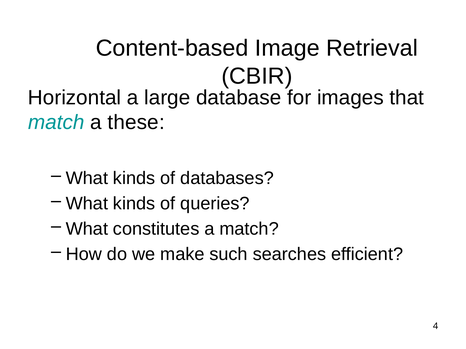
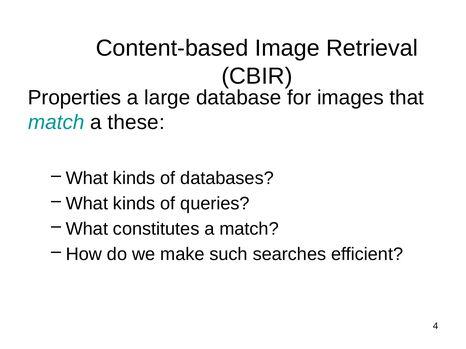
Horizontal: Horizontal -> Properties (75, 98)
